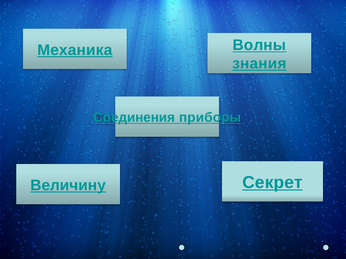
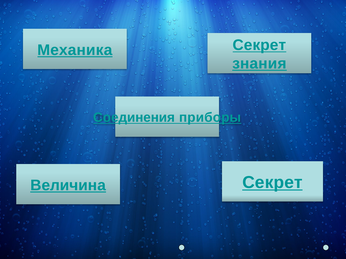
Волны: Волны -> Секрет (259, 45)
Величину: Величину -> Величина (68, 186)
